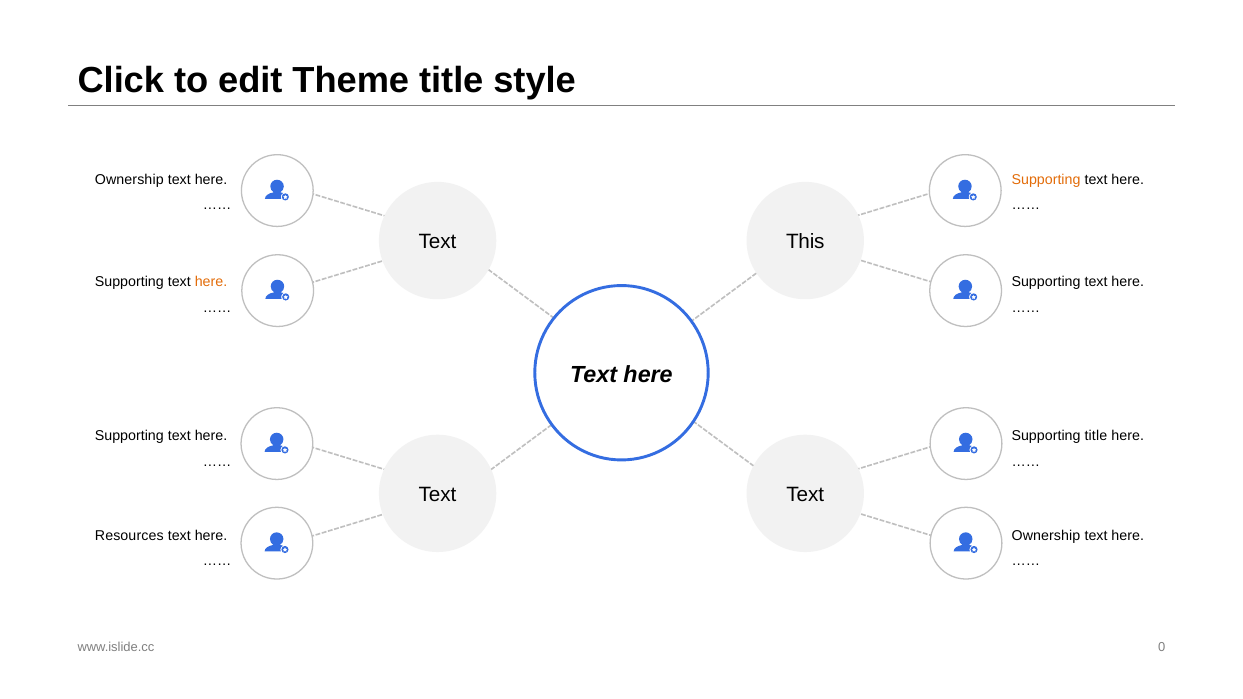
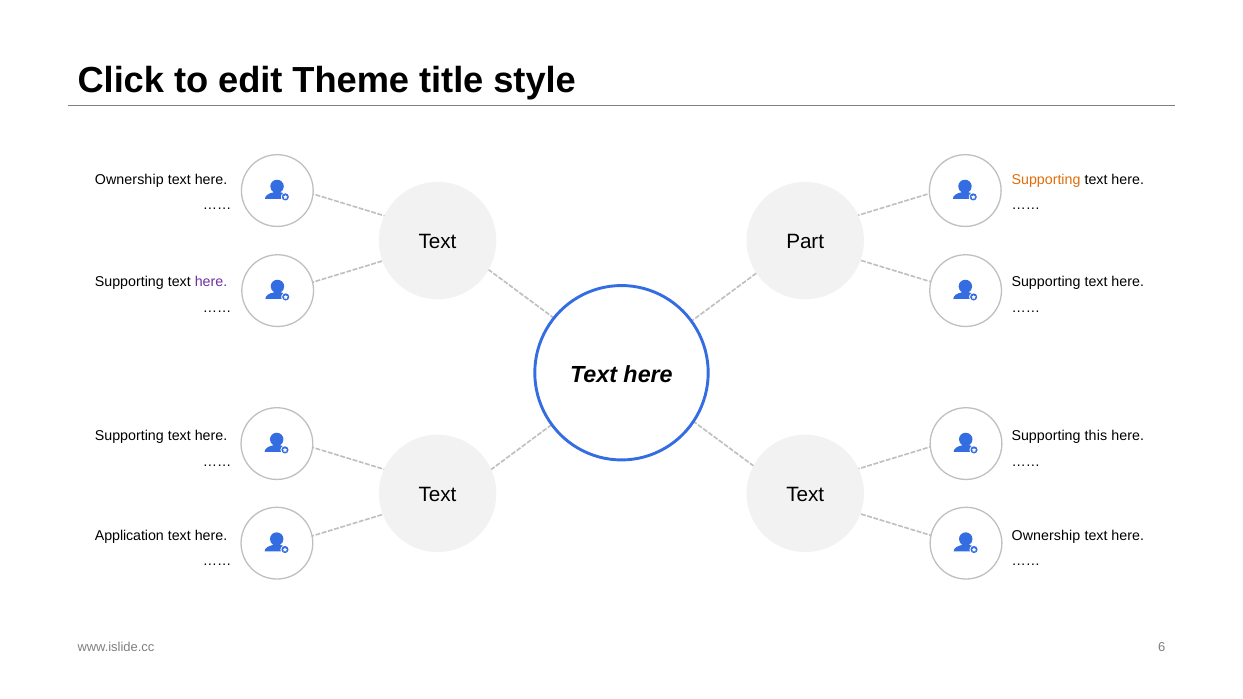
This: This -> Part (805, 242)
here colour: orange -> purple (211, 282)
Supporting title: title -> this (1096, 436)
Resources: Resources -> Application (129, 535)
0: 0 -> 6 (1162, 648)
